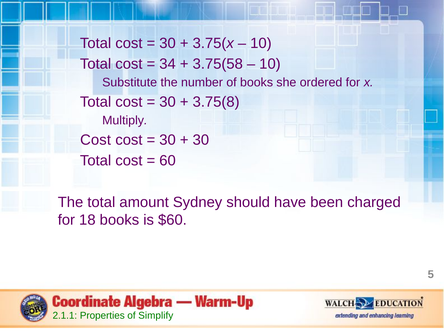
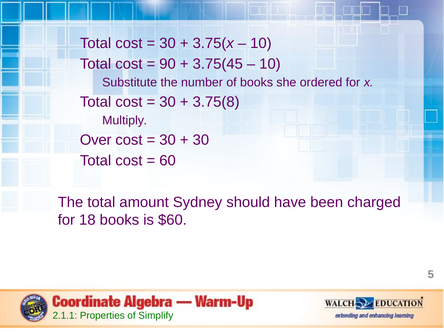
34: 34 -> 90 (168, 64)
3.75(58: 3.75(58 -> 3.75(45 (218, 64)
Cost: Cost -> Over (96, 140)
